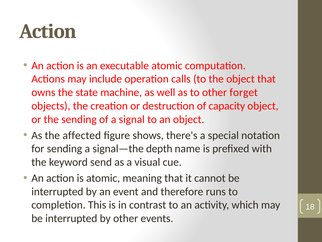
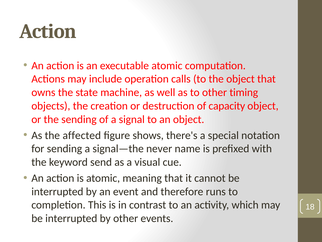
forget: forget -> timing (244, 92)
depth: depth -> never (159, 148)
